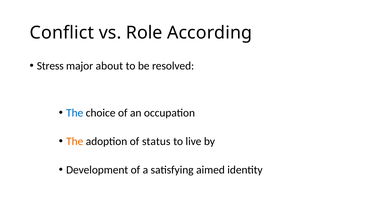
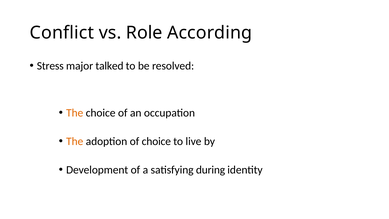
about: about -> talked (109, 66)
The colour: blue -> orange (75, 113)
of status: status -> choice (156, 141)
aimed: aimed -> during (211, 170)
